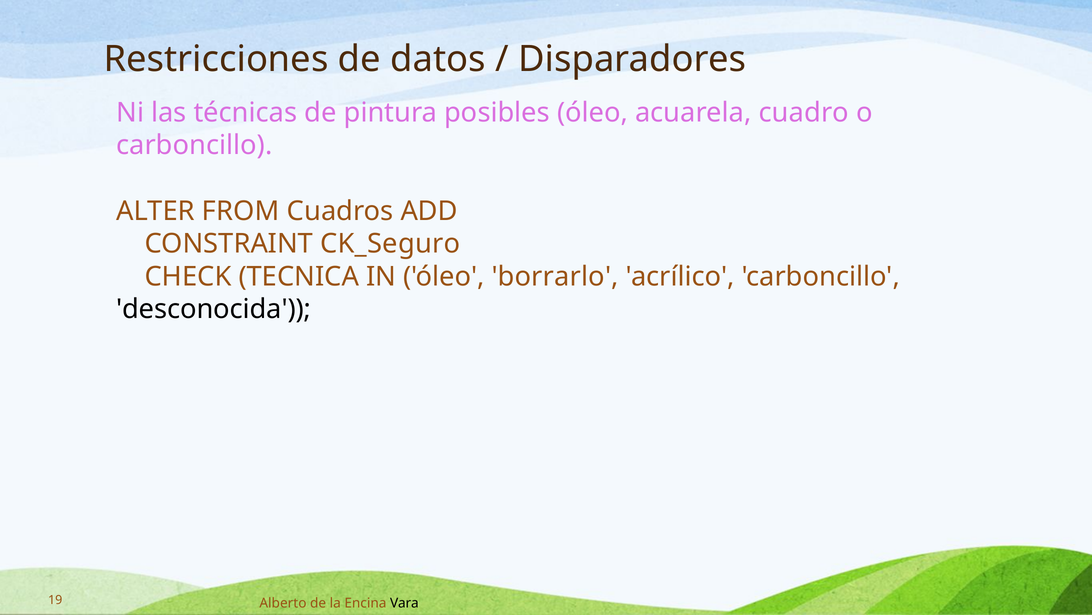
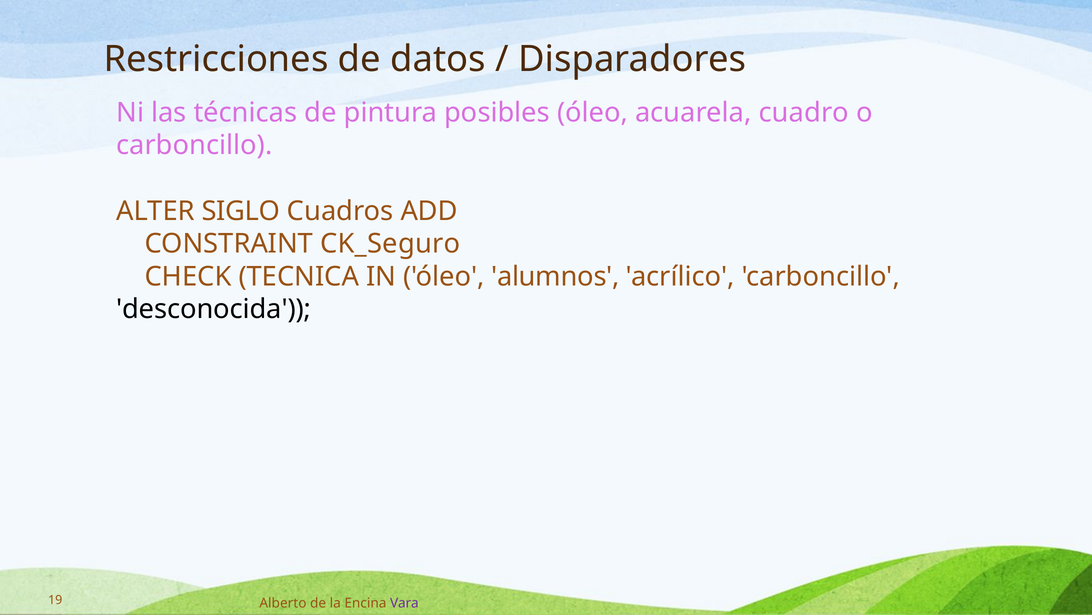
FROM: FROM -> SIGLO (241, 211)
borrarlo: borrarlo -> alumnos (555, 276)
Vara colour: black -> purple (404, 603)
